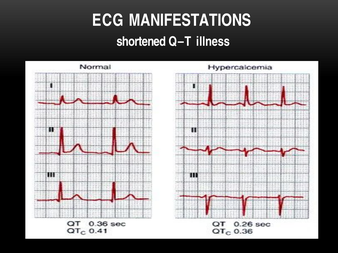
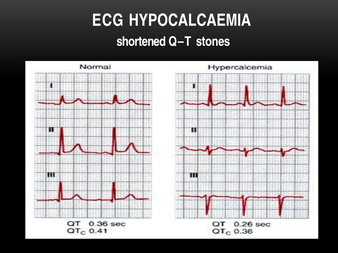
MANIFESTATIONS: MANIFESTATIONS -> HYPOCALCAEMIA (190, 20)
illness: illness -> stones (213, 42)
